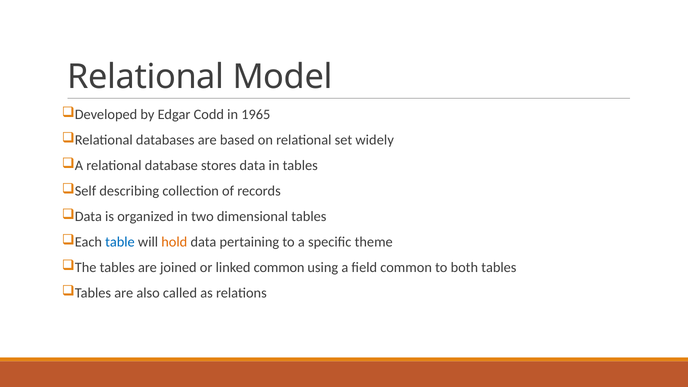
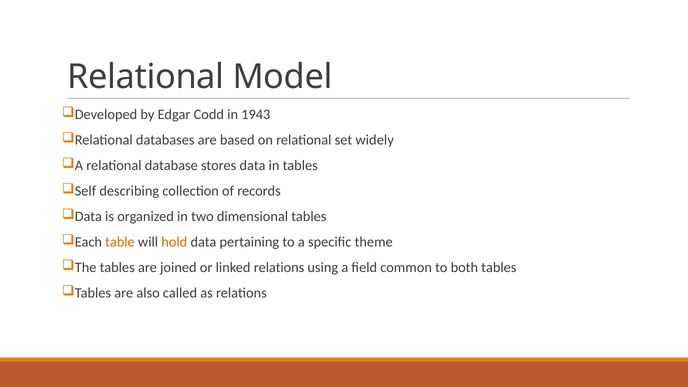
1965: 1965 -> 1943 (256, 114)
table colour: blue -> orange (120, 242)
linked common: common -> relations (279, 267)
